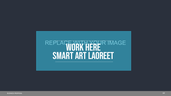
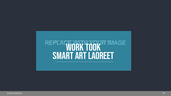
here: here -> took (93, 48)
